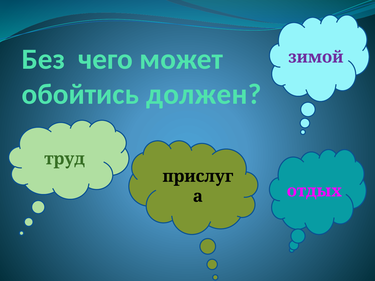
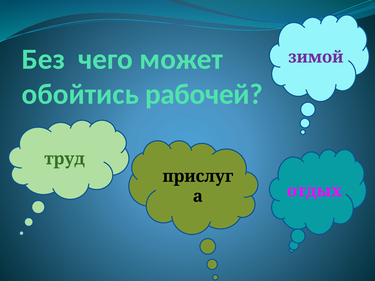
должен: должен -> рабочей (204, 94)
